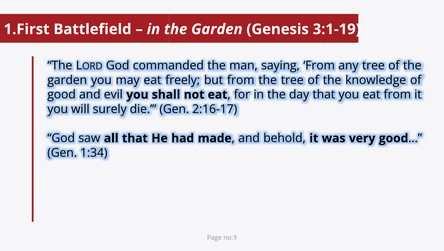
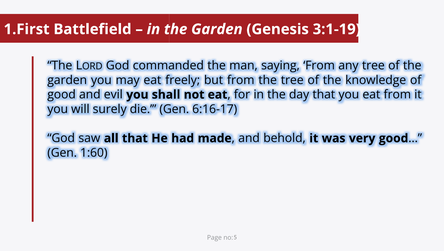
2:16-17: 2:16-17 -> 6:16-17 (215, 109)
1:34: 1:34 -> 1:60 (94, 152)
